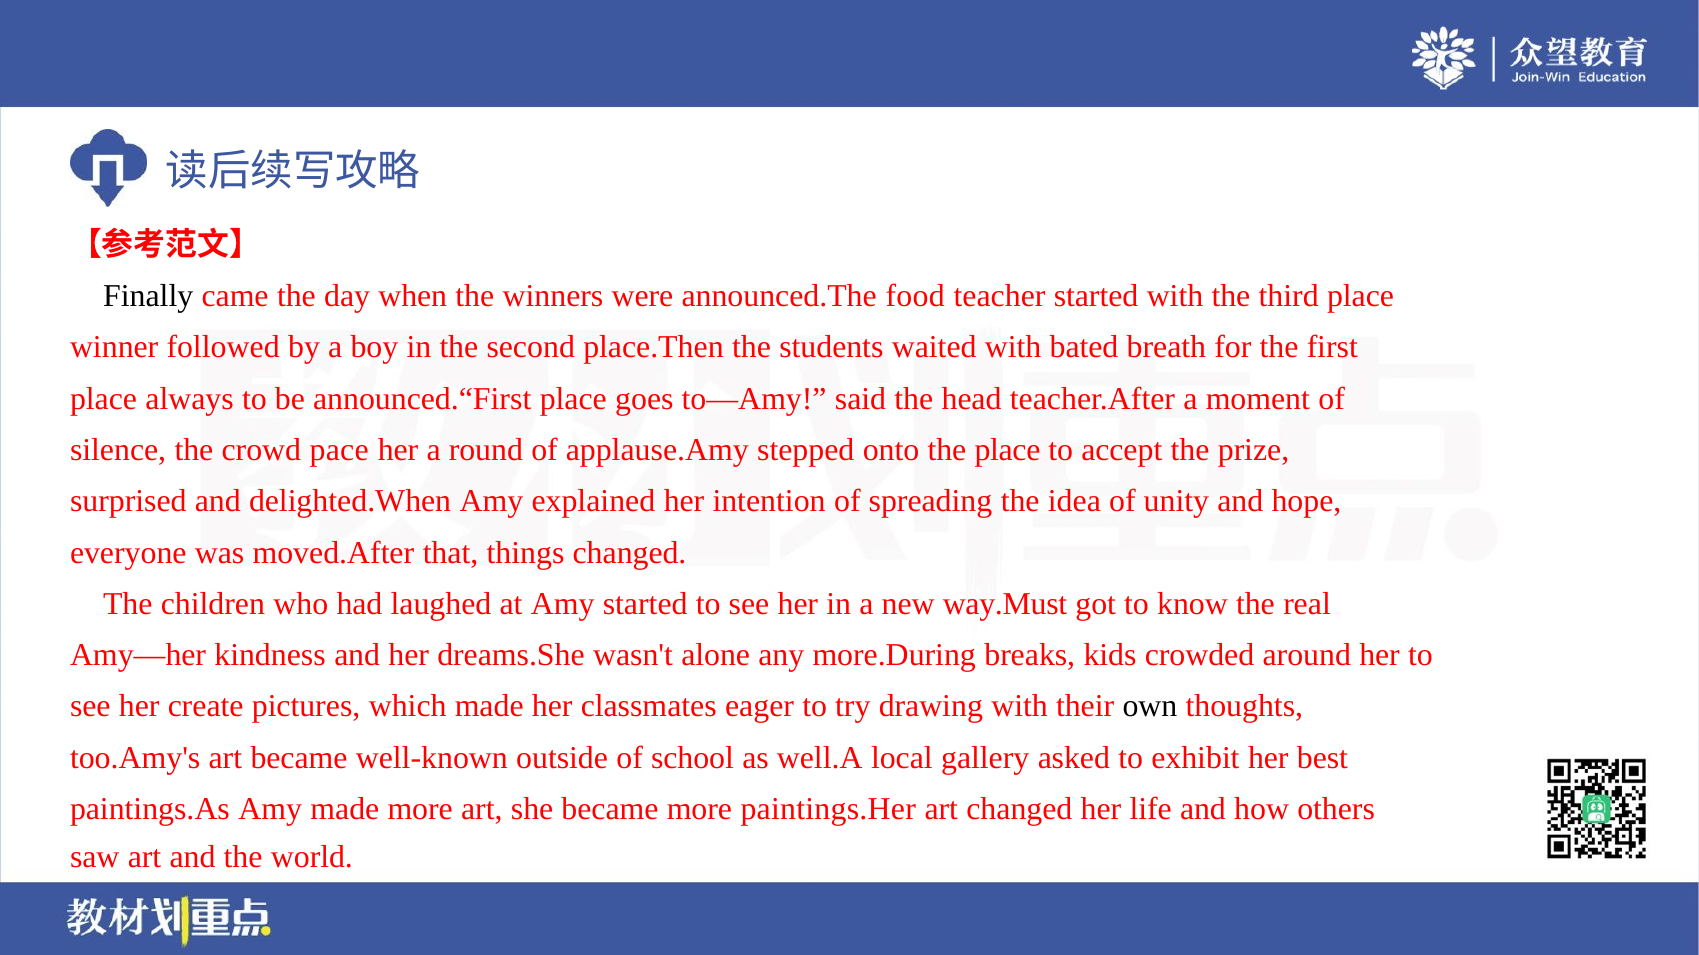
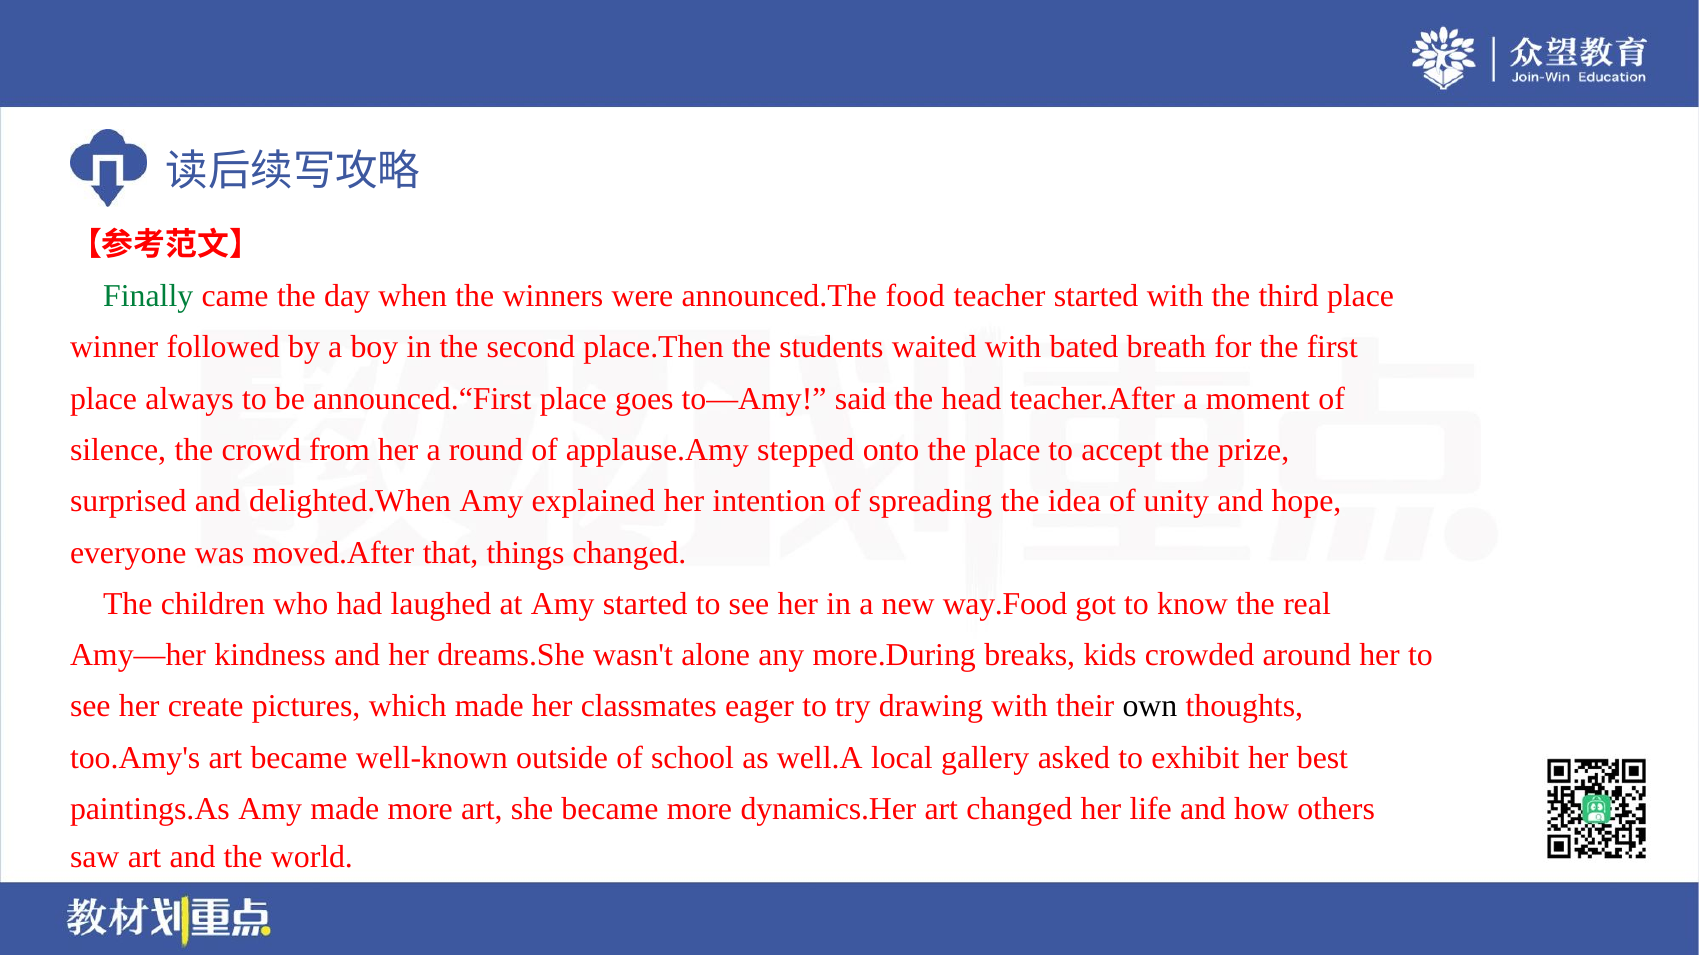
Finally colour: black -> green (148, 296)
pace: pace -> from (339, 450)
way.Must: way.Must -> way.Food (1005, 604)
paintings.Her: paintings.Her -> dynamics.Her (828, 810)
